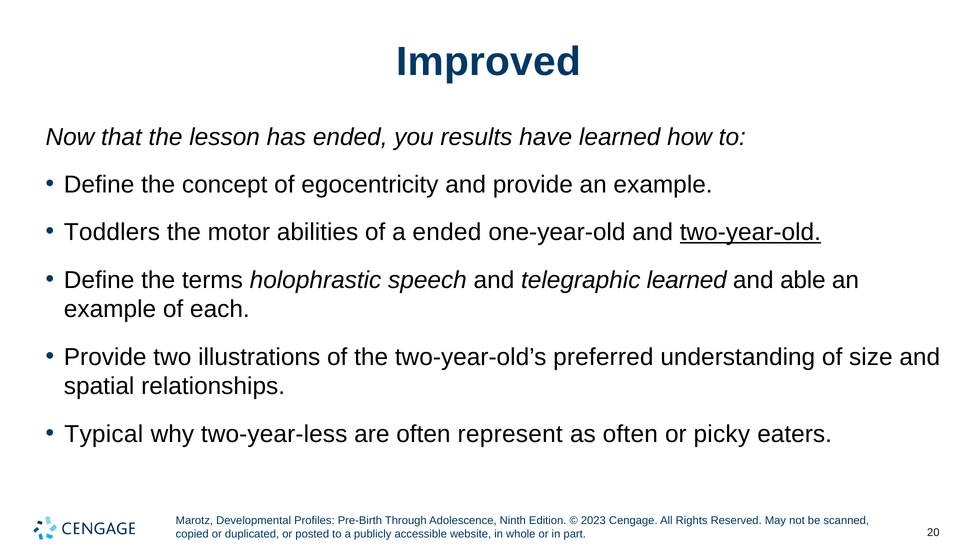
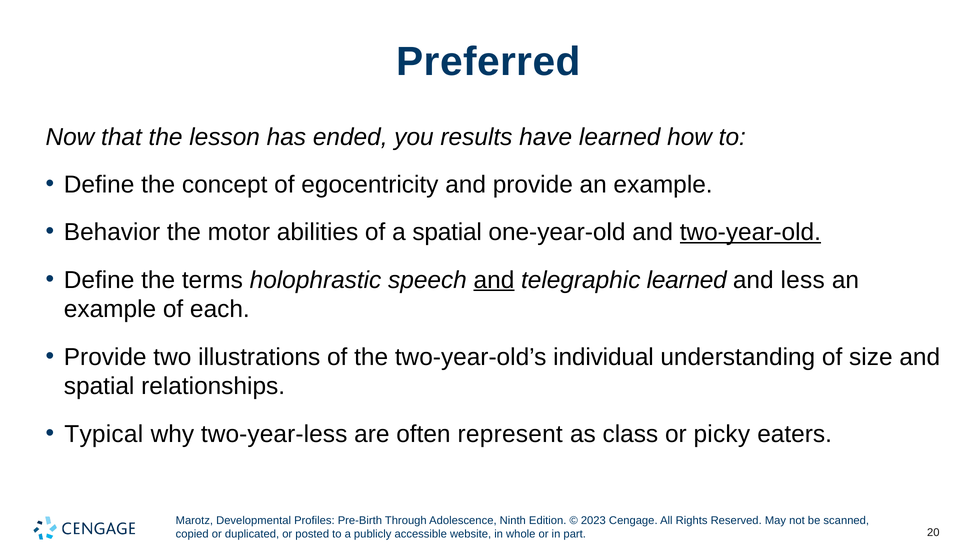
Improved: Improved -> Preferred (488, 62)
Toddlers: Toddlers -> Behavior (112, 232)
a ended: ended -> spatial (447, 232)
and underline: none -> present (494, 280)
able: able -> less (803, 280)
preferred: preferred -> individual (604, 357)
as often: often -> class (630, 434)
